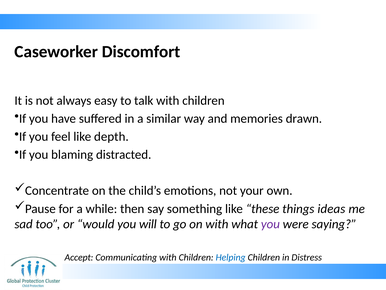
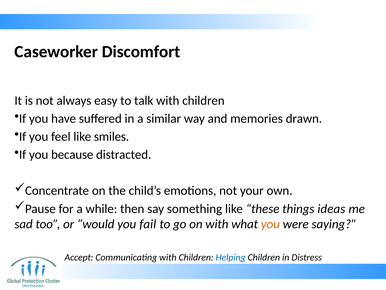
depth: depth -> smiles (111, 136)
blaming: blaming -> because (72, 154)
will: will -> fail (148, 224)
you colour: purple -> orange (270, 224)
